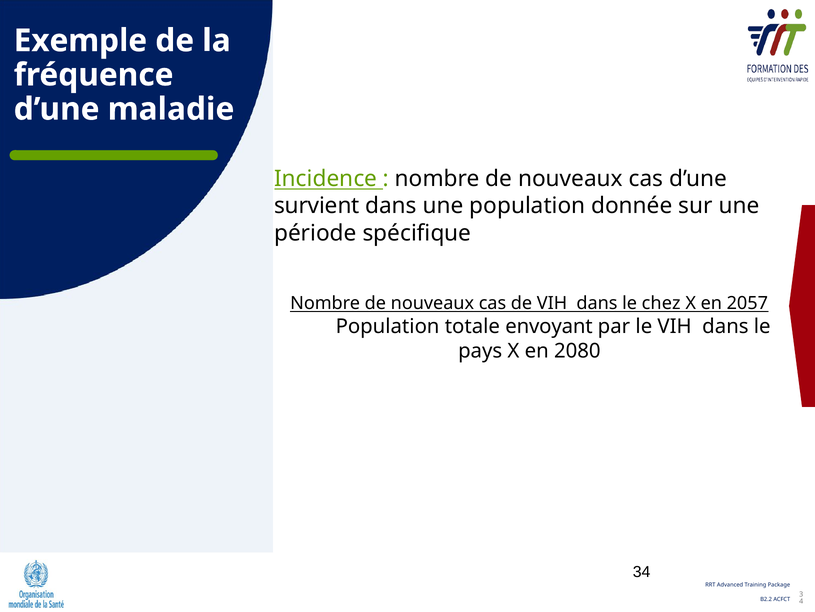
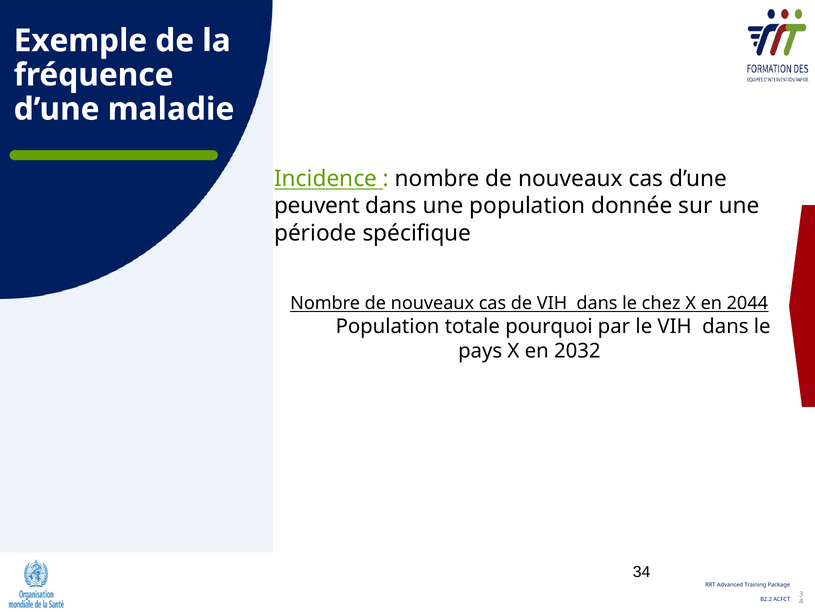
survient: survient -> peuvent (317, 206)
2057: 2057 -> 2044 (747, 303)
envoyant: envoyant -> pourquoi (549, 326)
2080: 2080 -> 2032 (577, 351)
